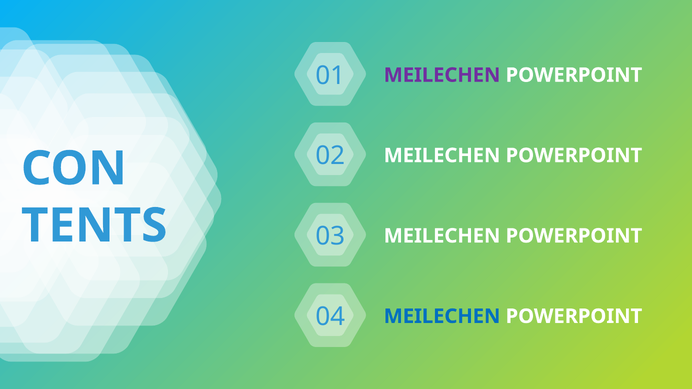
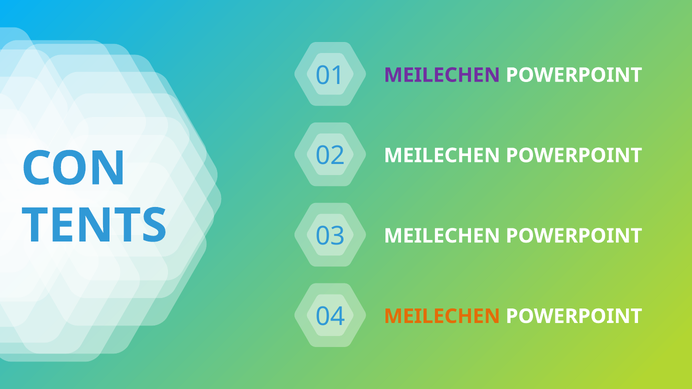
MEILECHEN colour: blue -> orange (442, 317)
